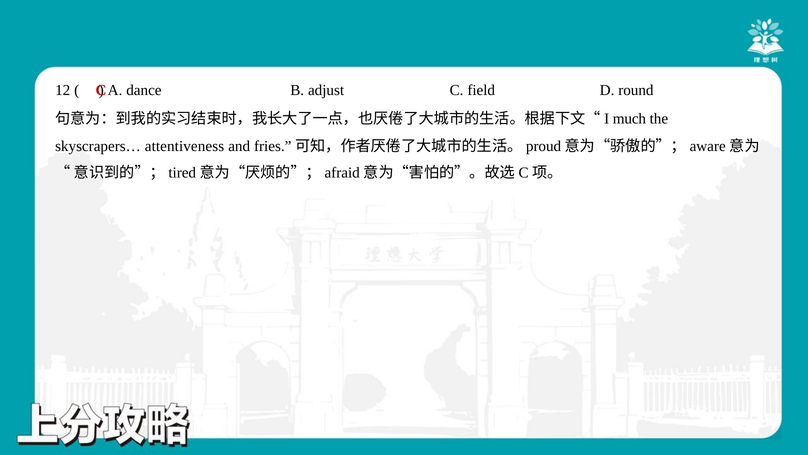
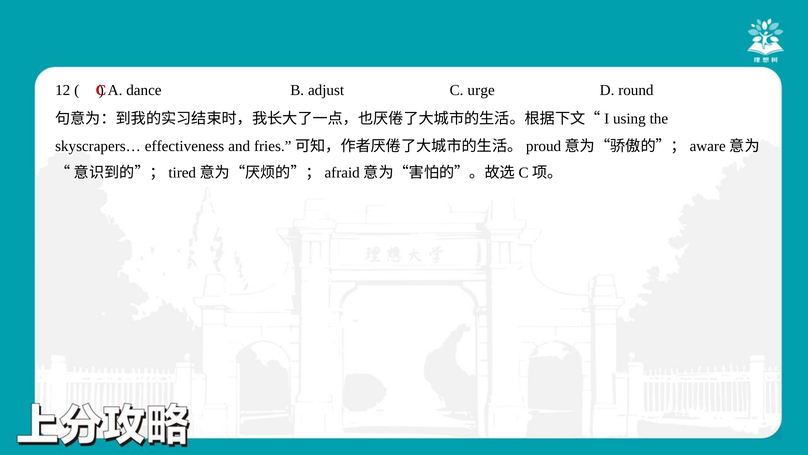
field: field -> urge (481, 90)
much: much -> using (629, 119)
attentiveness: attentiveness -> effectiveness (185, 146)
